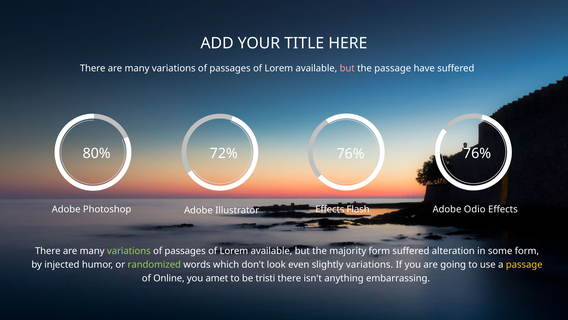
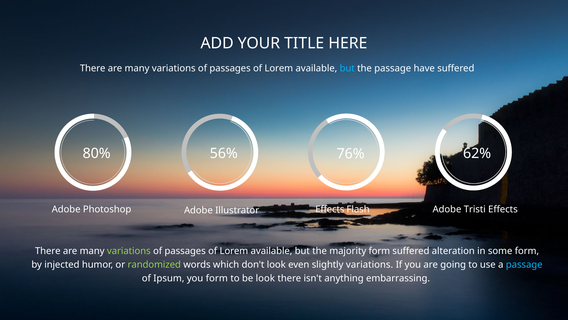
but colour: pink -> light blue (347, 68)
72%: 72% -> 56% (224, 153)
76% 76%: 76% -> 62% (477, 153)
Odio: Odio -> Tristi (475, 209)
passage colour: yellow -> light blue (524, 264)
Online: Online -> Ipsum (169, 278)
you amet: amet -> form (217, 278)
be tristi: tristi -> look (265, 278)
